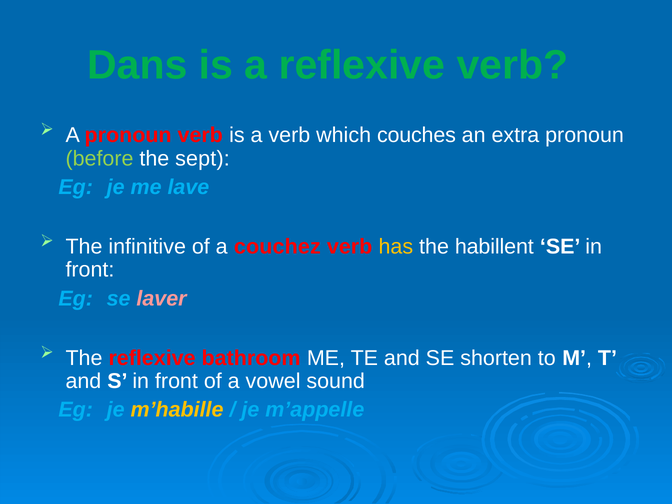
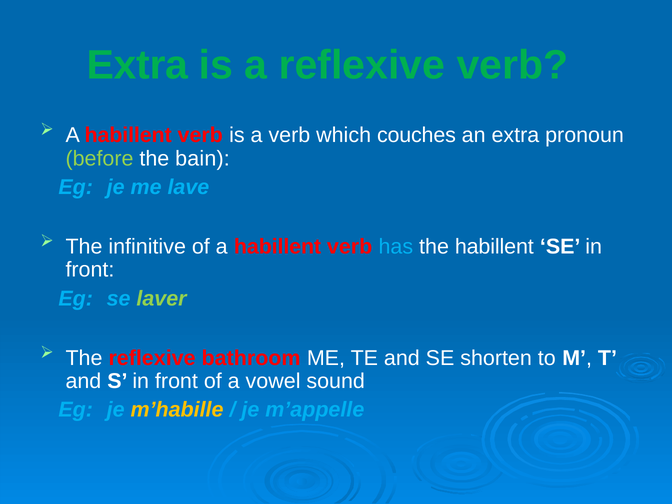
Dans: Dans -> Extra (137, 65)
pronoun: pronoun -> habillent (128, 135)
sept: sept -> bain (202, 159)
of a couchez: couchez -> habillent (278, 247)
has colour: yellow -> light blue (396, 247)
laver colour: pink -> light green (162, 298)
